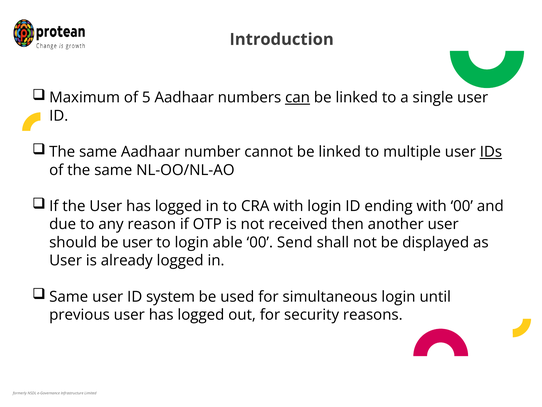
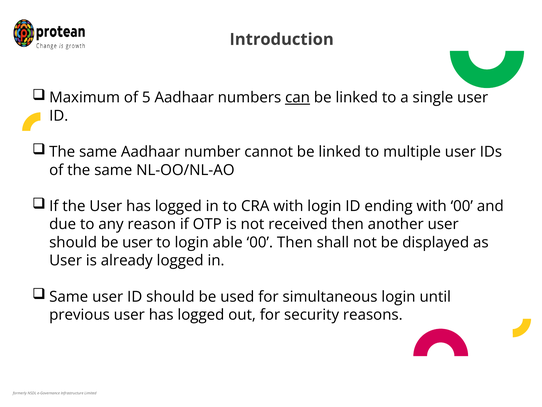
IDs underline: present -> none (491, 152)
00 Send: Send -> Then (295, 242)
ID system: system -> should (170, 296)
